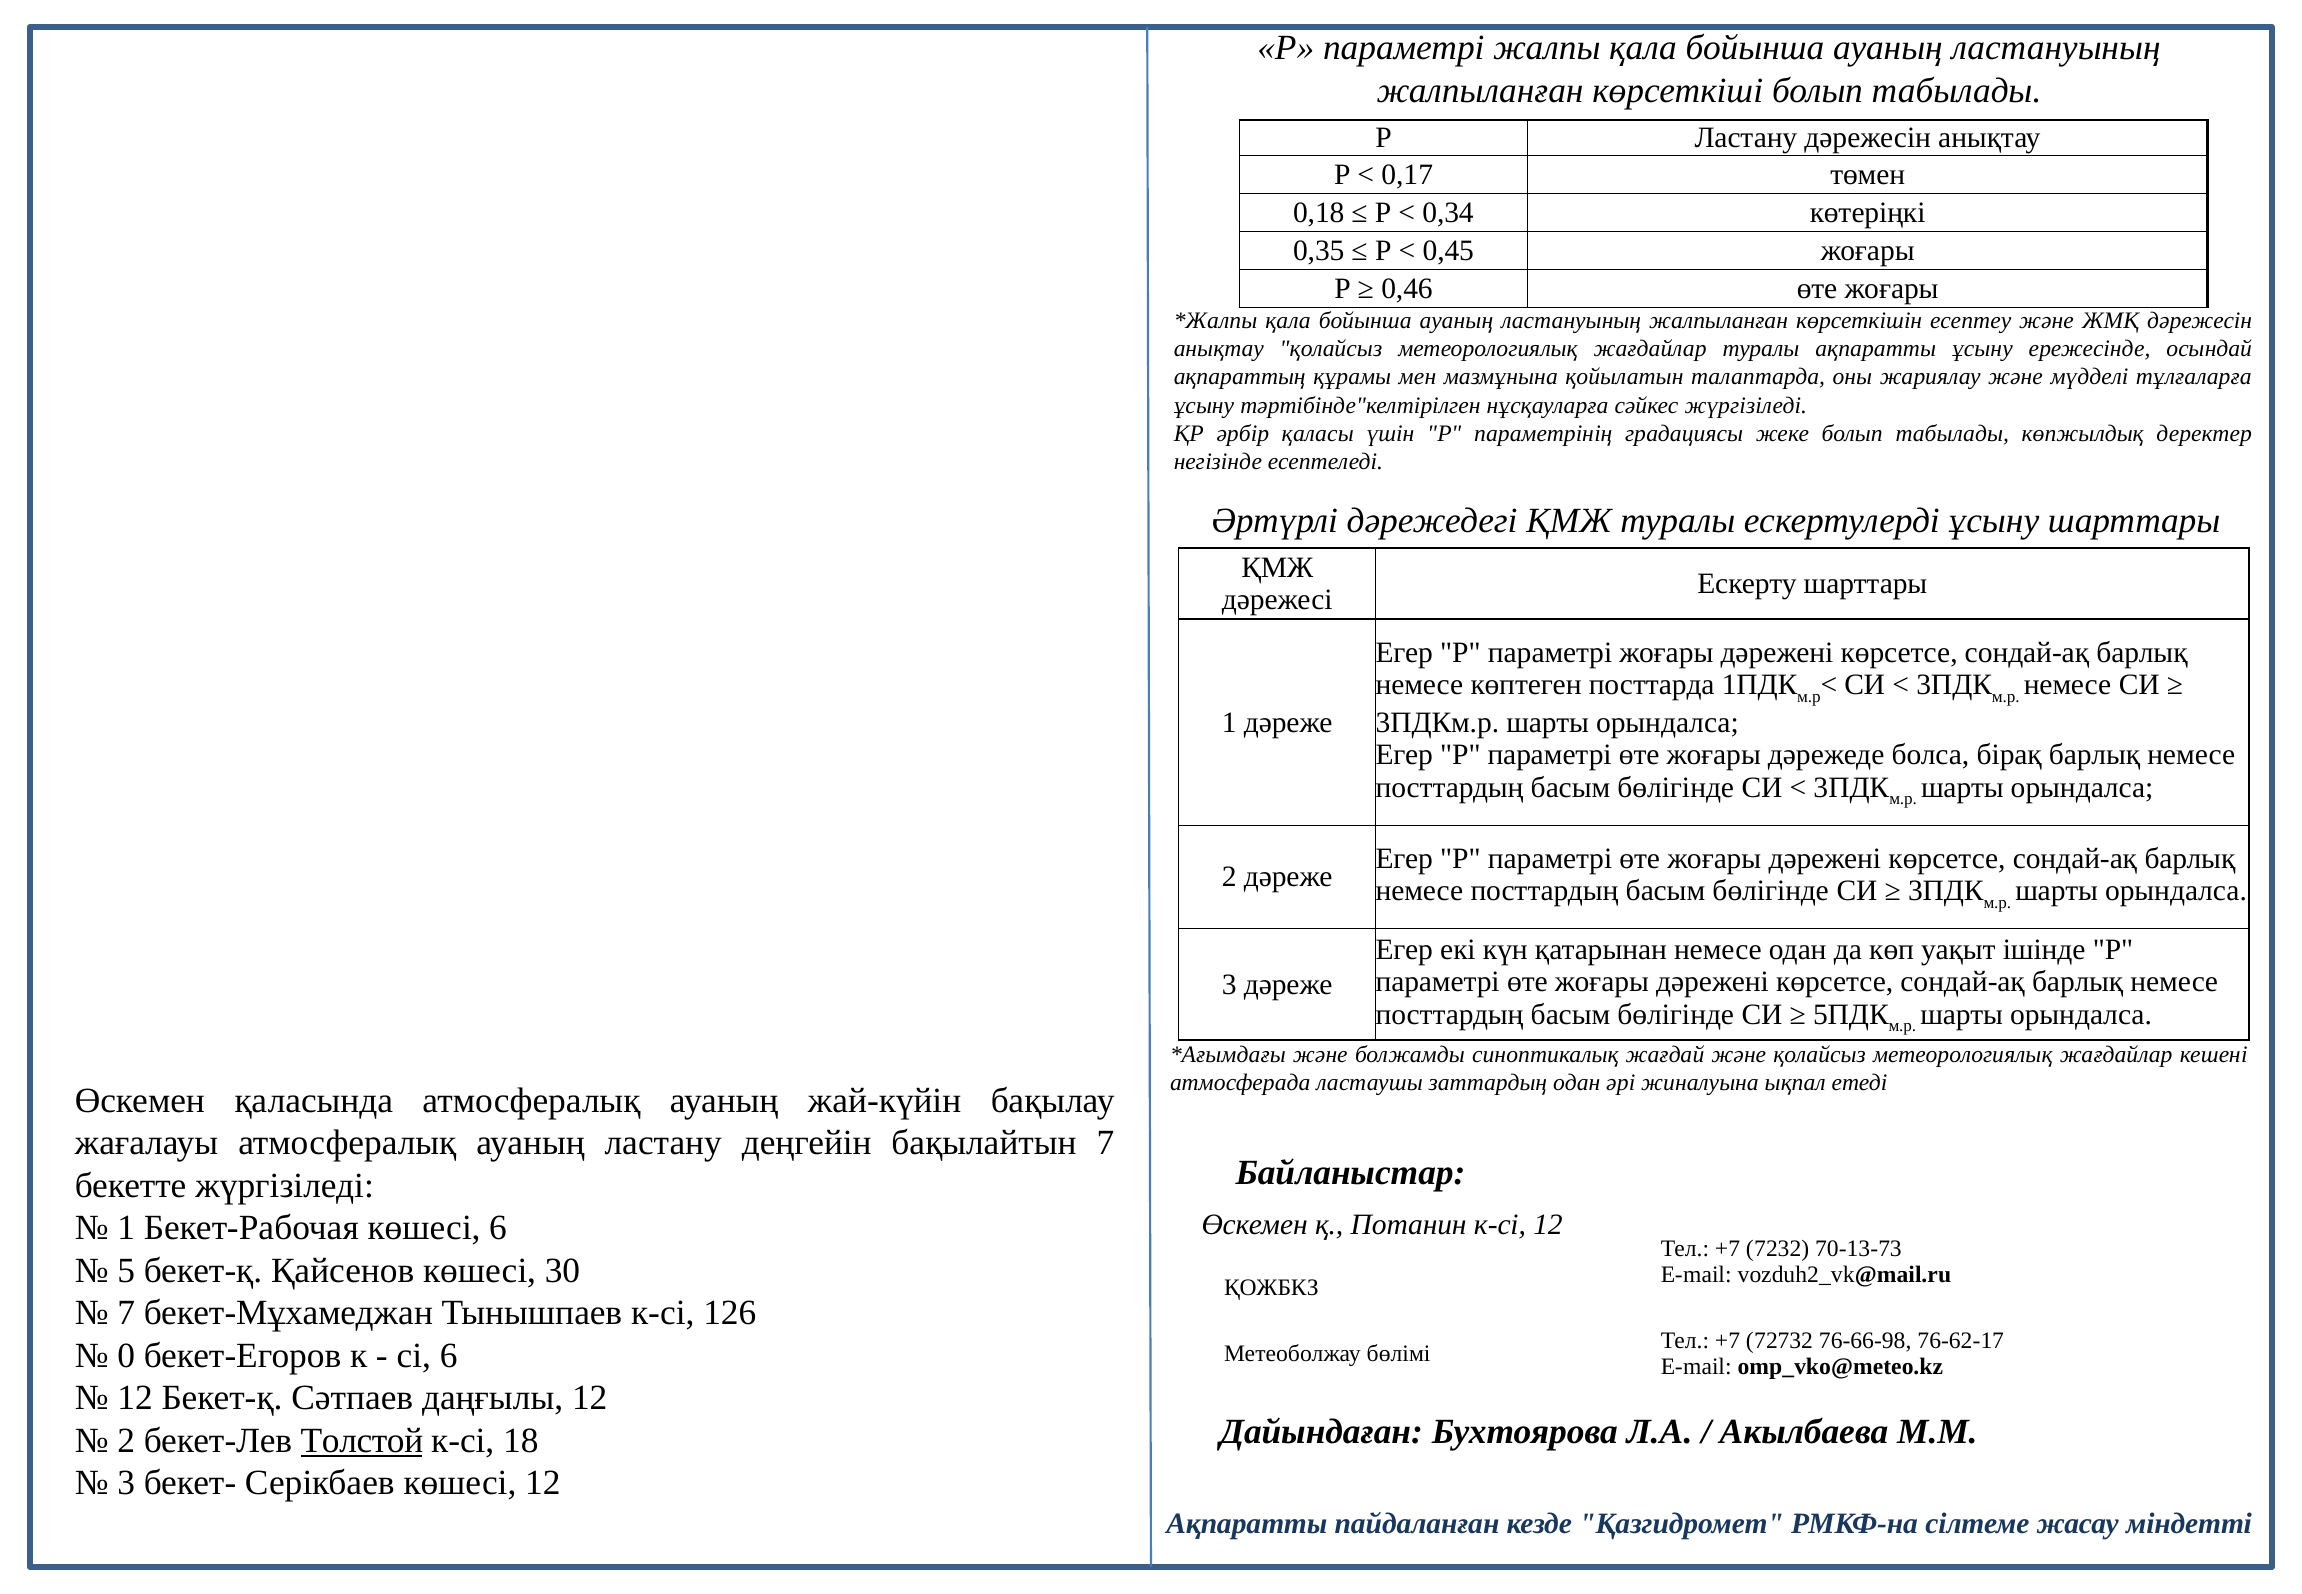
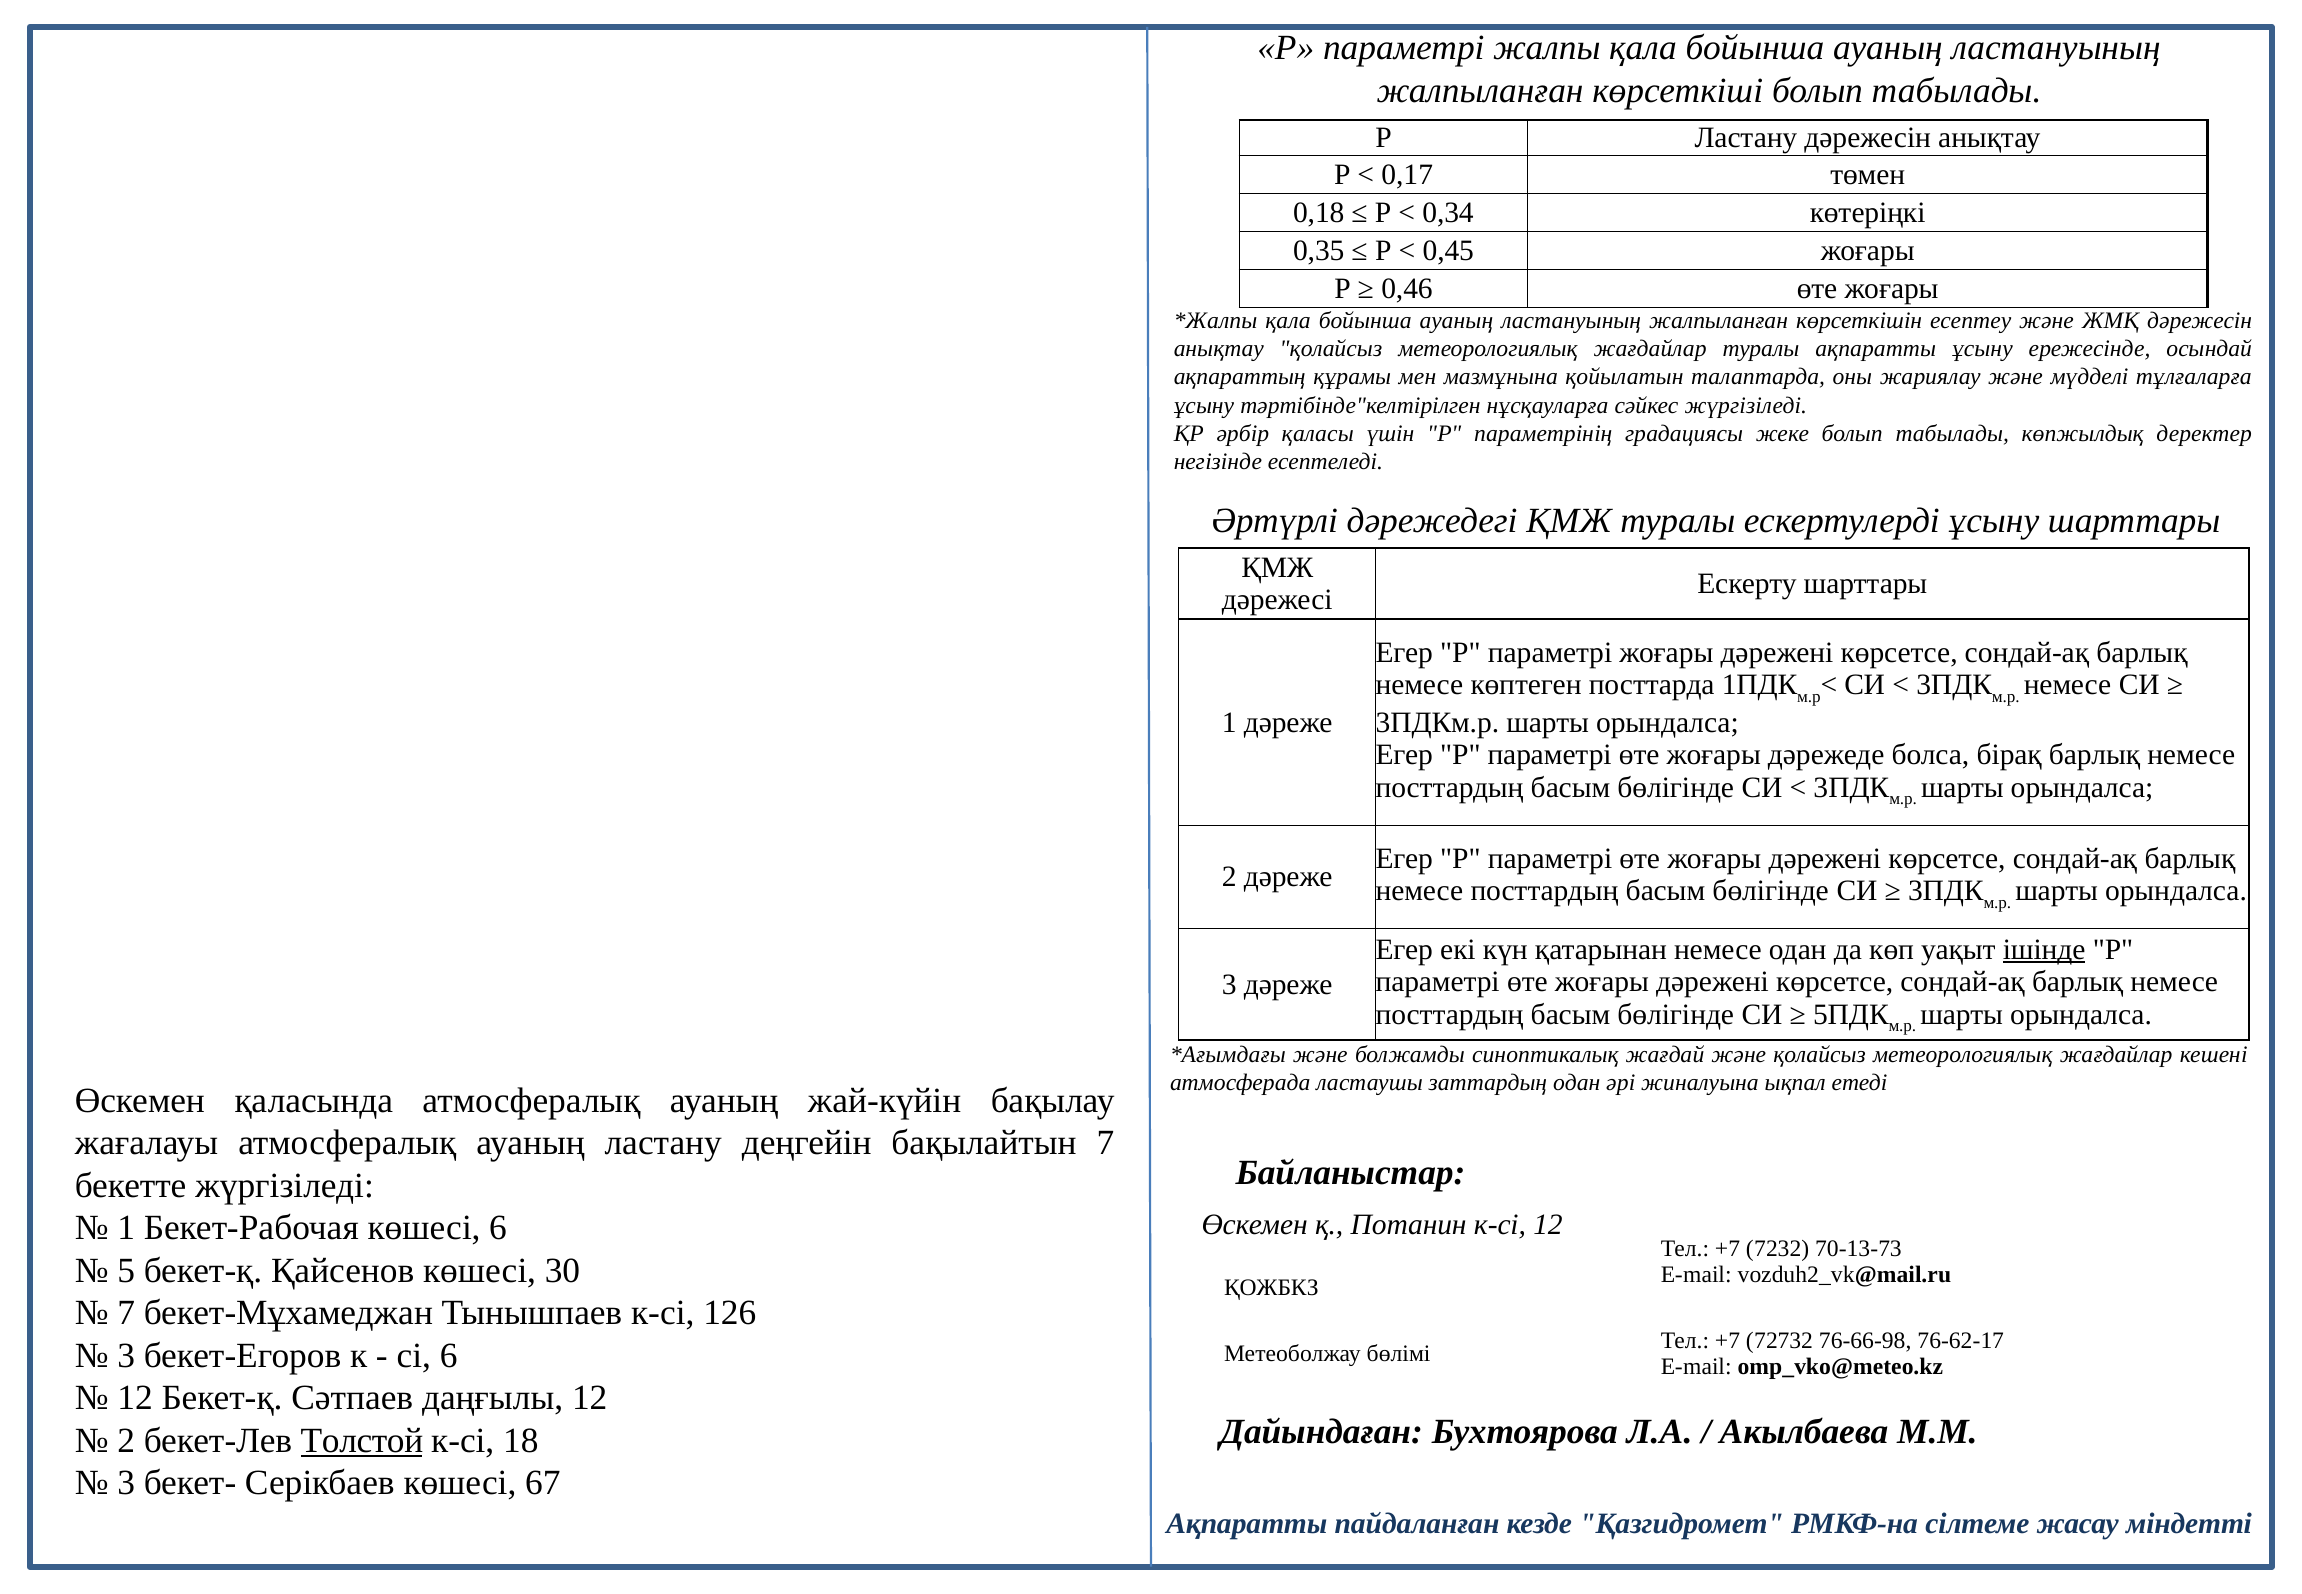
ішінде underline: none -> present (2044, 949)
0: 0 -> 3 (126, 1355)
көшесі 12: 12 -> 67 (543, 1483)
